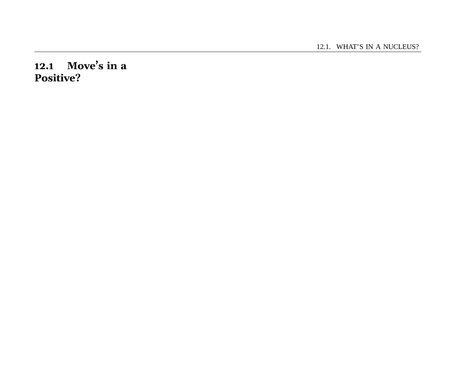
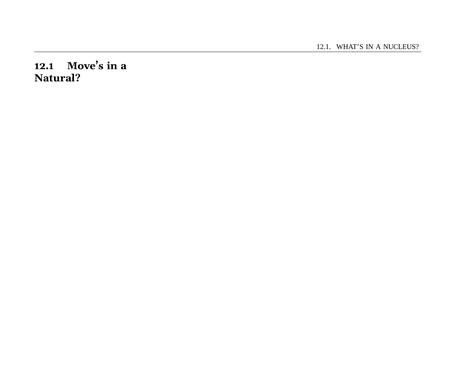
Positive: Positive -> Natural (57, 78)
